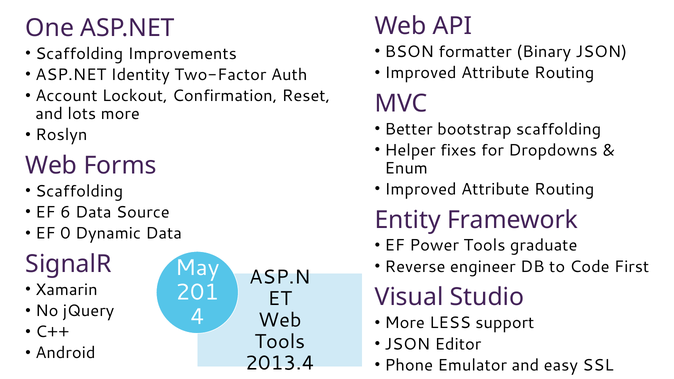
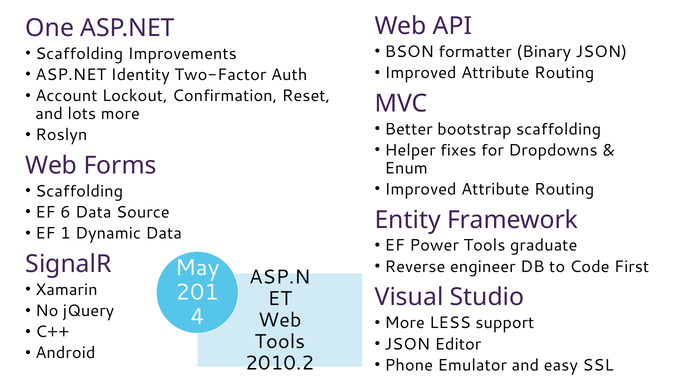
0: 0 -> 1 (65, 233)
2013.4: 2013.4 -> 2010.2 (280, 363)
